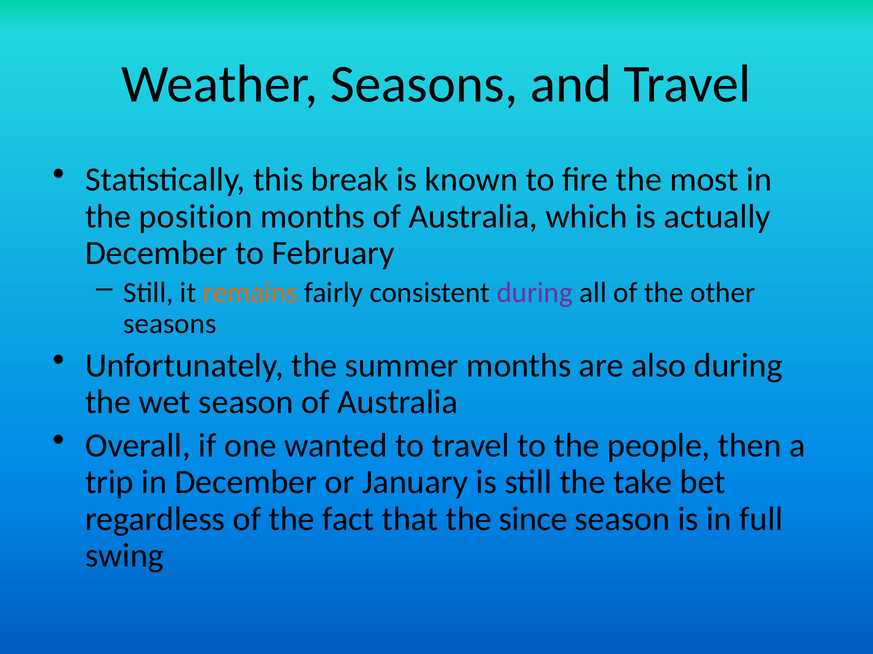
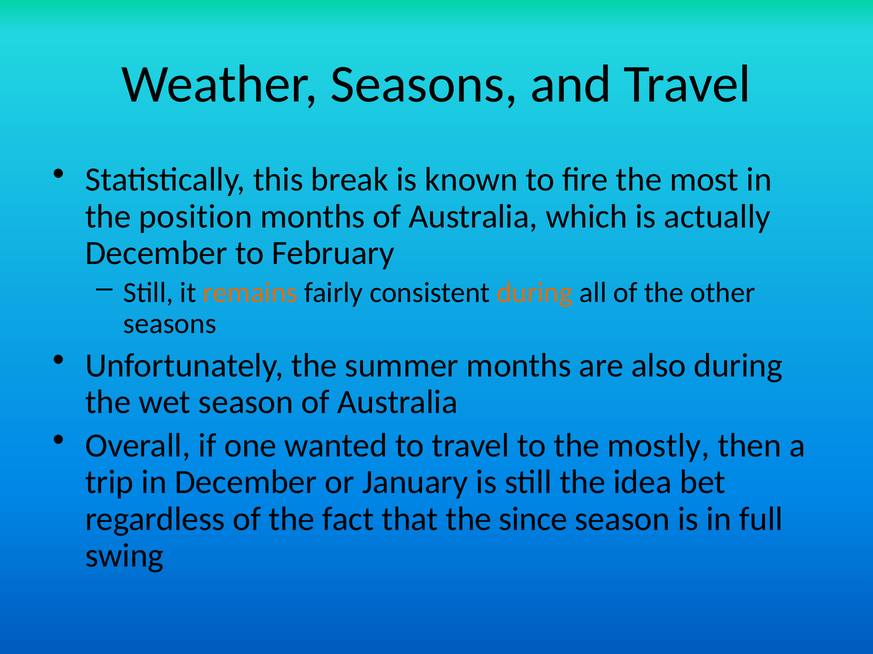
during colour: purple -> orange (535, 293)
people: people -> mostly (659, 446)
take: take -> idea (643, 483)
